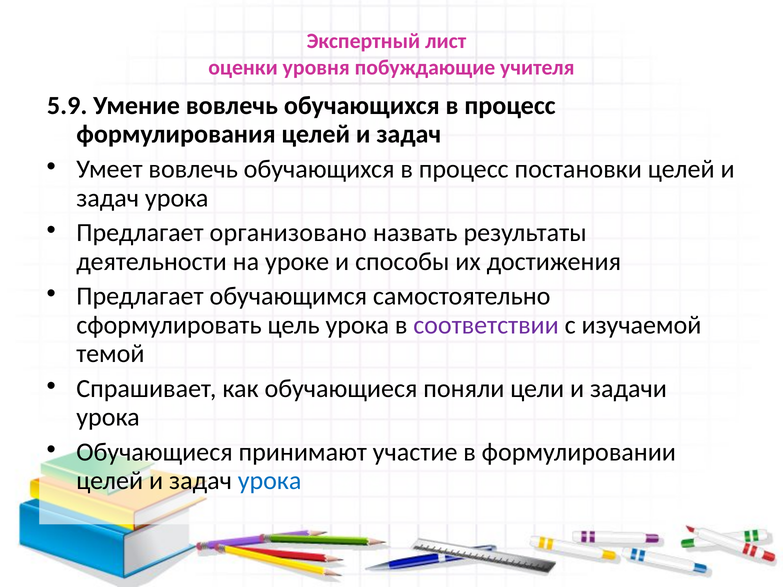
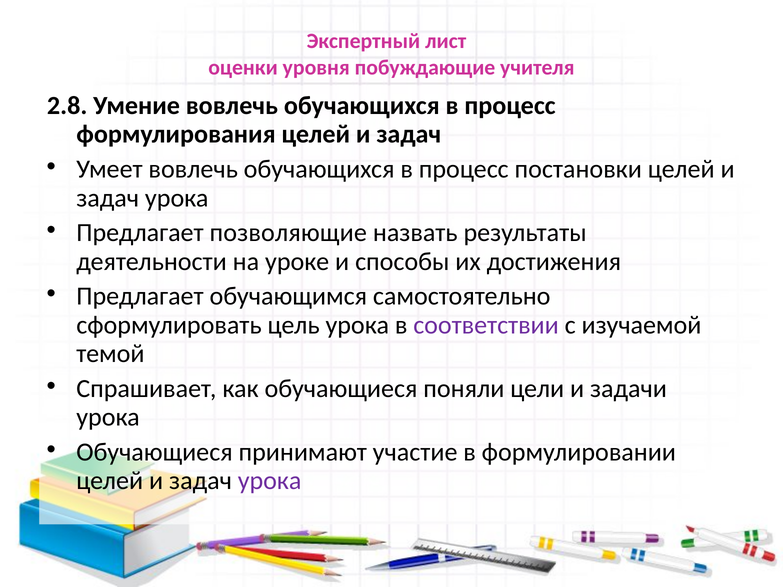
5.9: 5.9 -> 2.8 (67, 106)
организовано: организовано -> позволяющие (288, 233)
урока colour: blue -> purple (270, 481)
